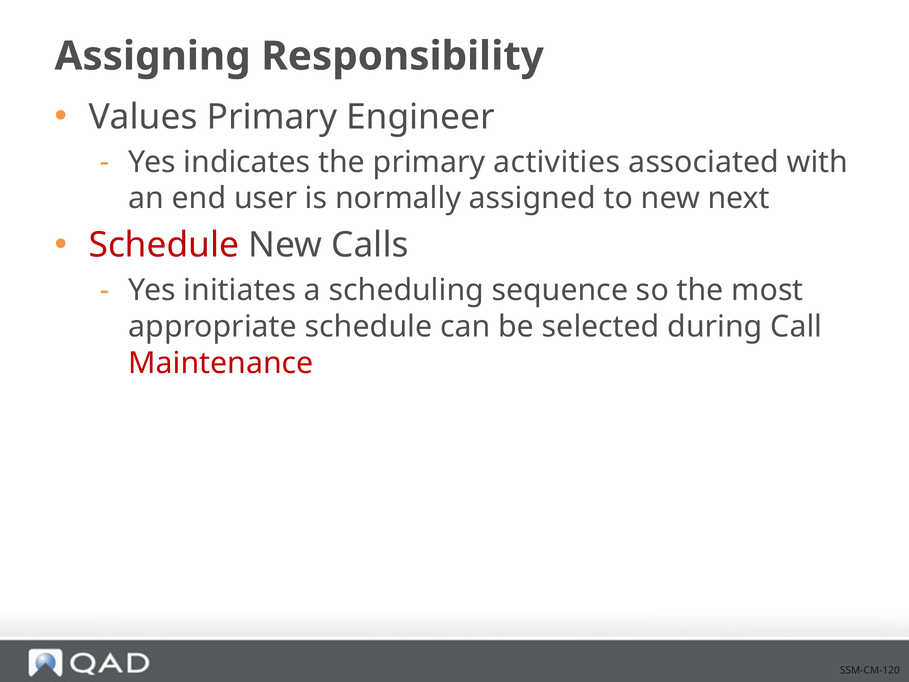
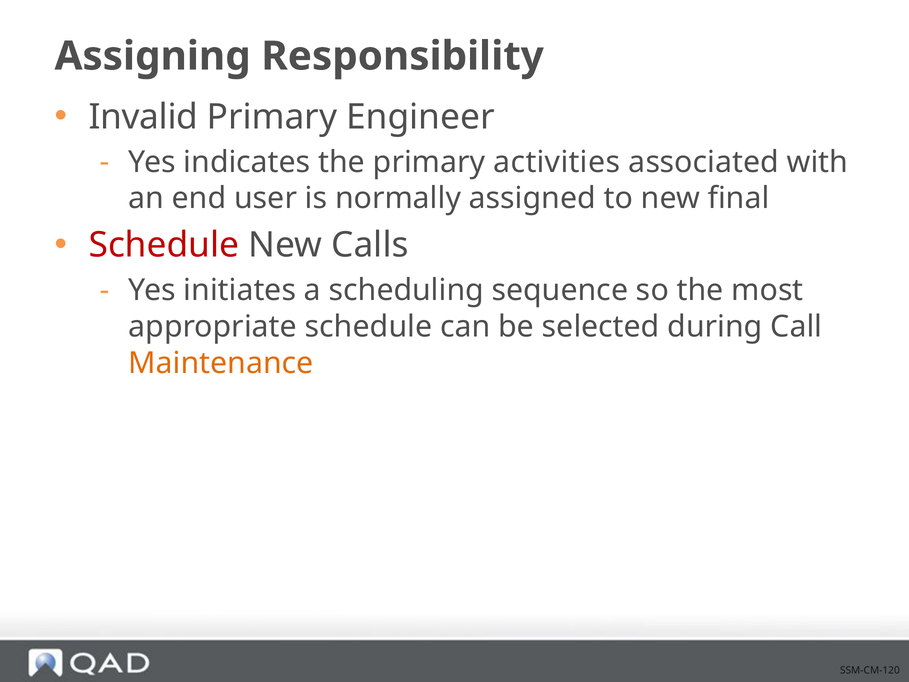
Values: Values -> Invalid (143, 117)
next: next -> final (739, 198)
Maintenance colour: red -> orange (221, 363)
